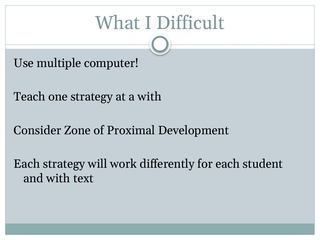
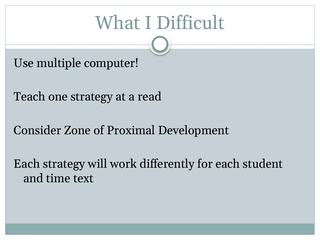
a with: with -> read (150, 97)
and with: with -> time (58, 178)
